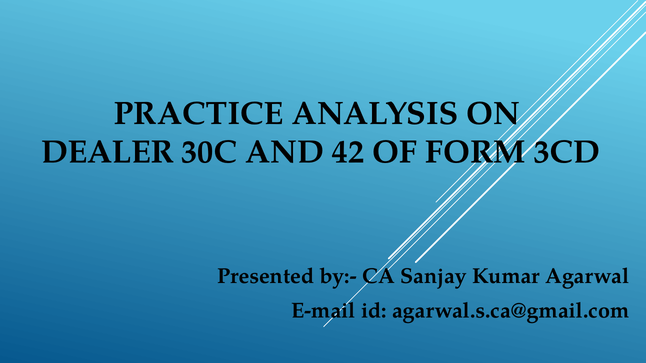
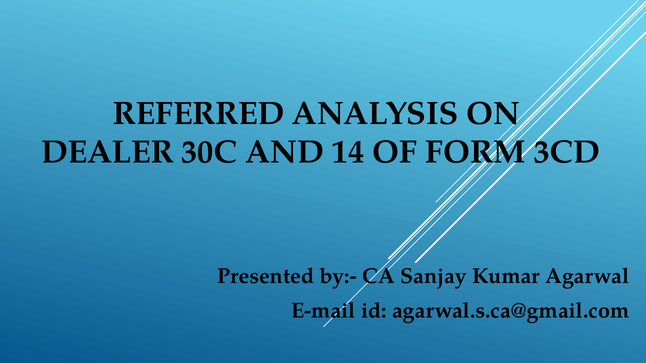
PRACTICE: PRACTICE -> REFERRED (199, 114)
42: 42 -> 14 (348, 152)
